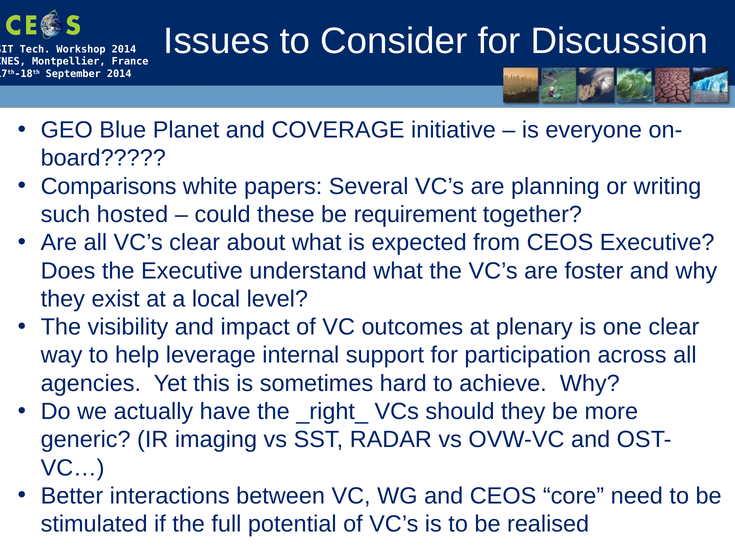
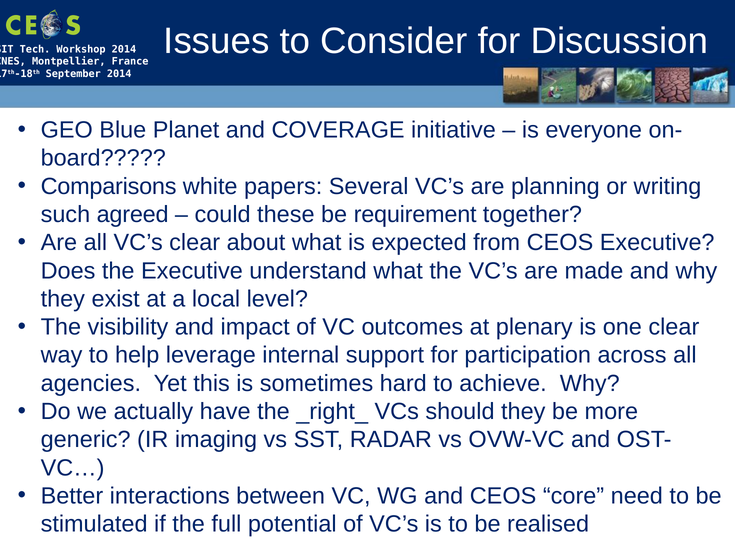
hosted: hosted -> agreed (133, 215)
foster: foster -> made (594, 271)
